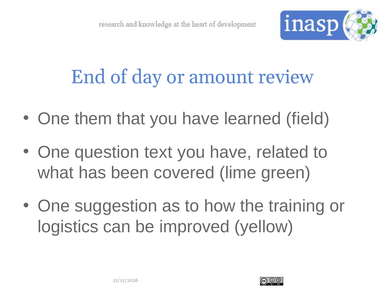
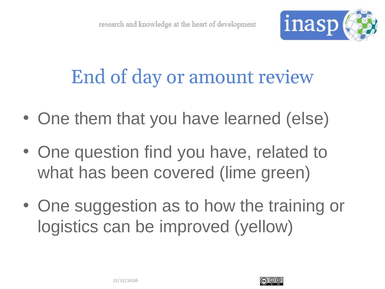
field: field -> else (308, 119)
text: text -> find (158, 152)
